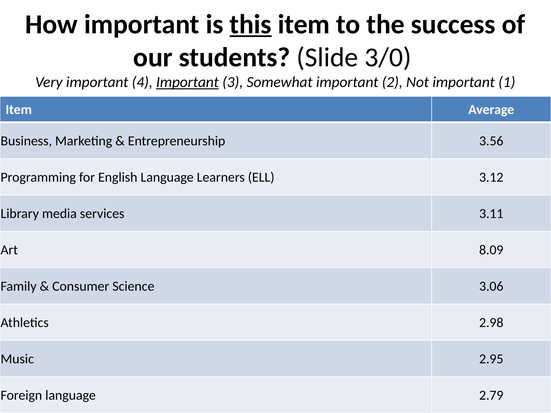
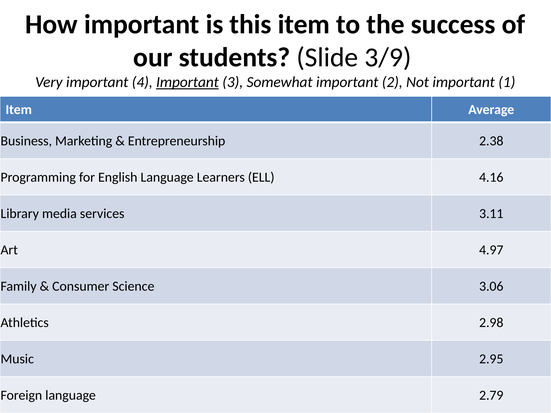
this underline: present -> none (251, 24)
3/0: 3/0 -> 3/9 (388, 57)
3.56: 3.56 -> 2.38 (491, 141)
3.12: 3.12 -> 4.16 (491, 177)
8.09: 8.09 -> 4.97 (491, 250)
